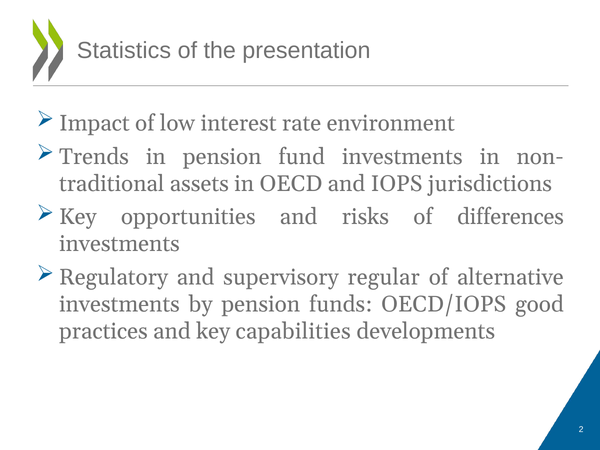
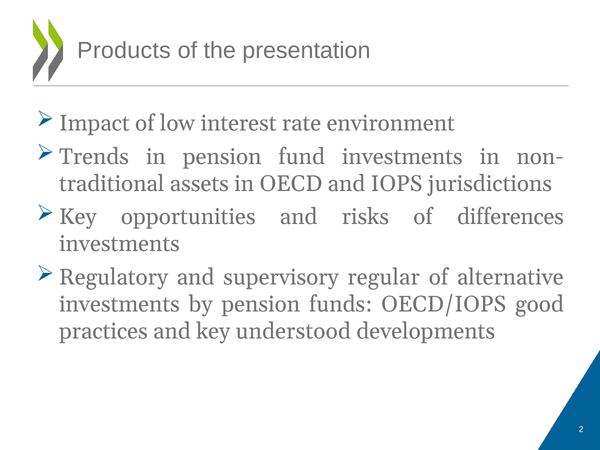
Statistics: Statistics -> Products (124, 51)
capabilities: capabilities -> understood (293, 332)
